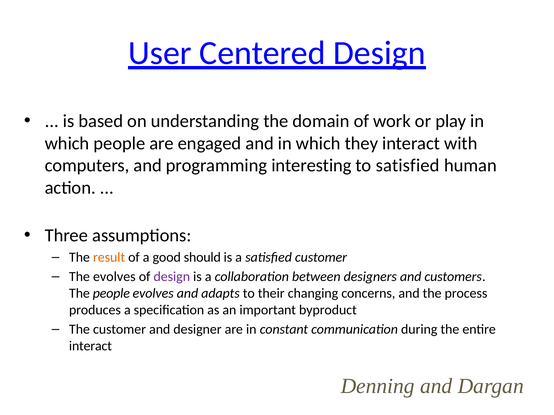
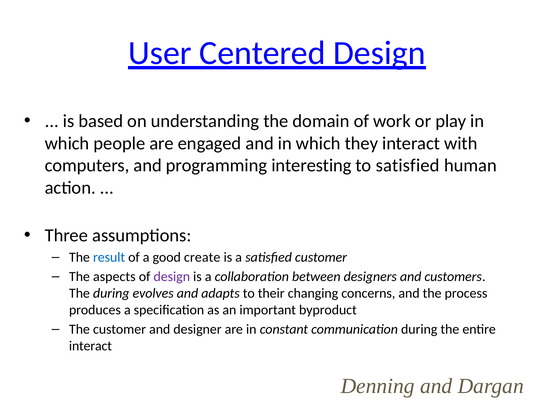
result colour: orange -> blue (109, 258)
should: should -> create (202, 258)
The evolves: evolves -> aspects (114, 277)
The people: people -> during (111, 294)
